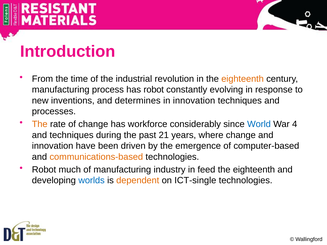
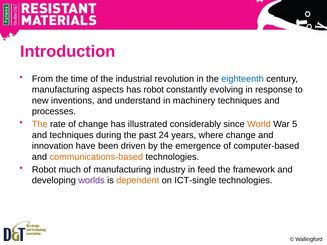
eighteenth colour: orange -> blue (243, 79)
process: process -> aspects (108, 90)
determines: determines -> understand (138, 101)
in innovation: innovation -> machinery (194, 101)
workforce: workforce -> illustrated (148, 124)
World colour: blue -> orange (259, 124)
4: 4 -> 5 (295, 124)
21: 21 -> 24 (164, 135)
eighteenth: eighteenth -> framework (254, 170)
worlds colour: blue -> purple (92, 181)
